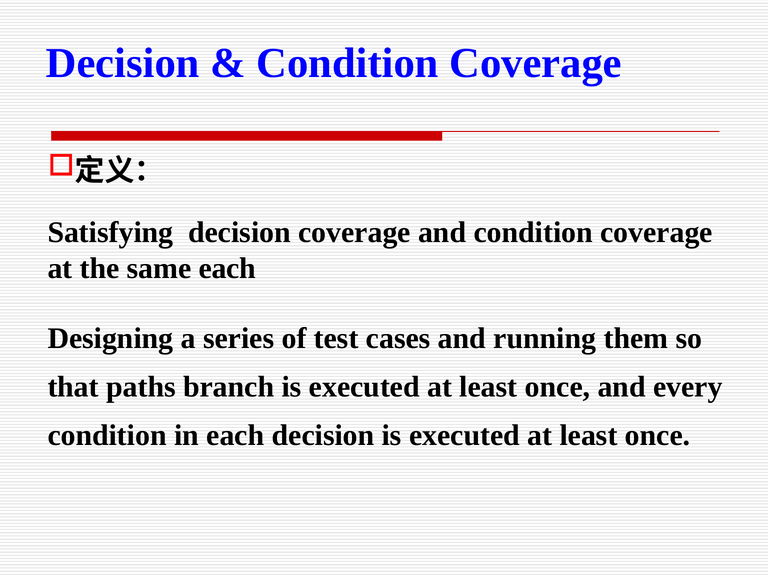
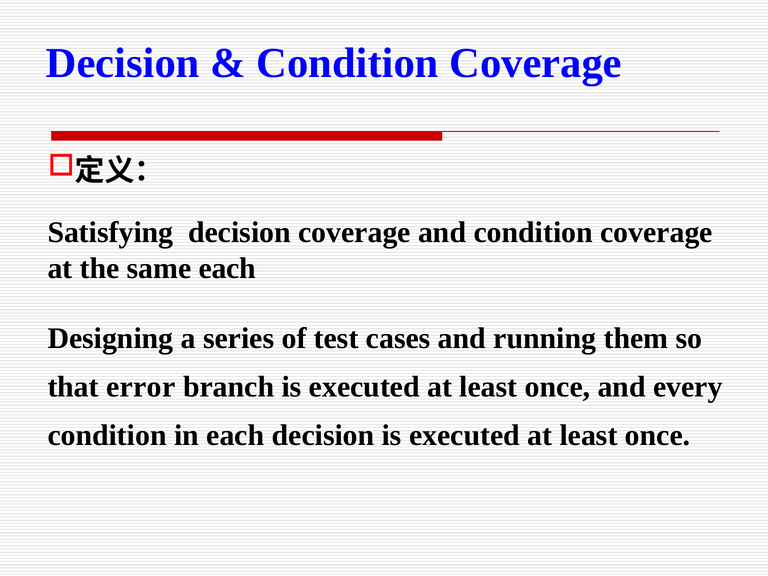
paths: paths -> error (141, 387)
